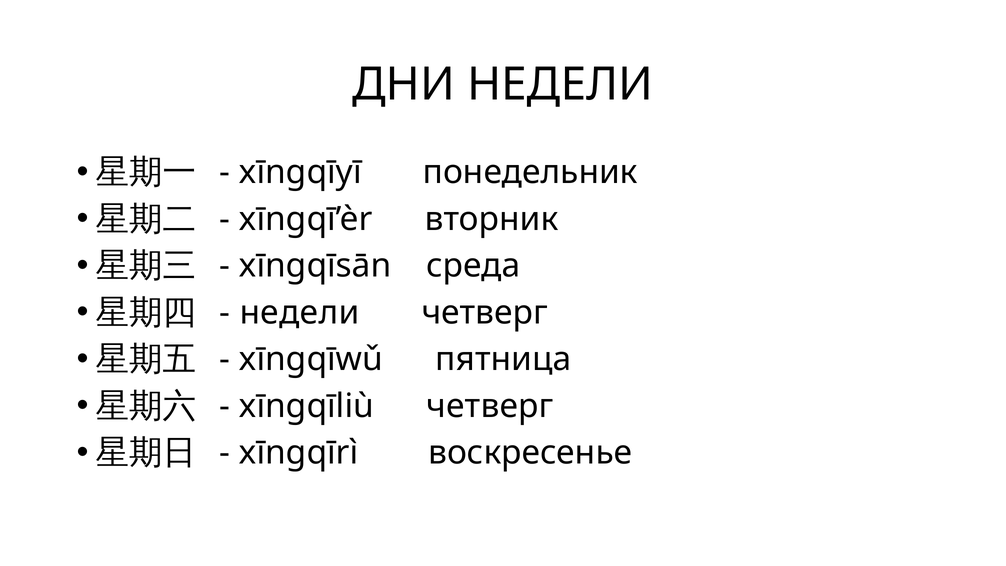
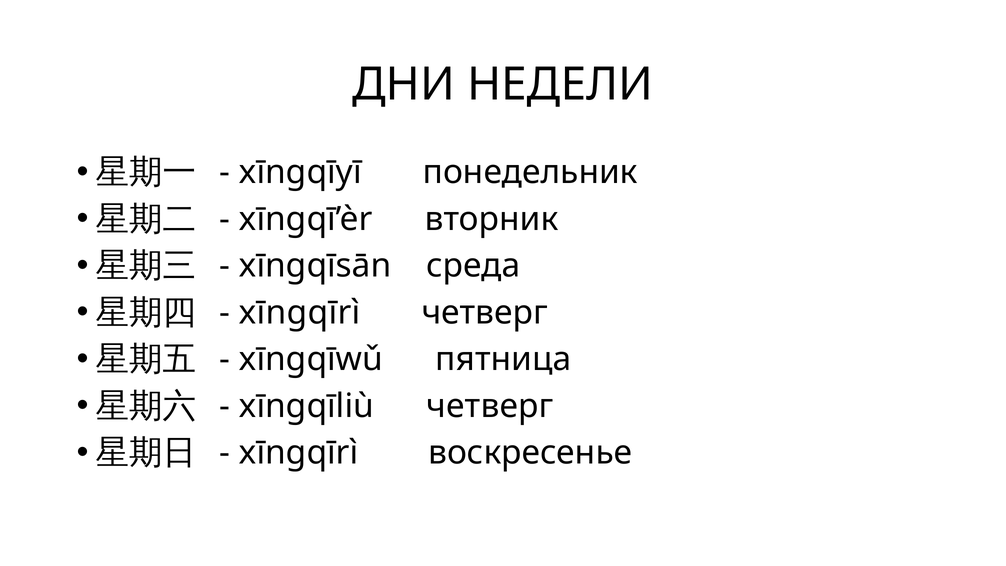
недели: недели -> xīngqīrì (300, 313)
